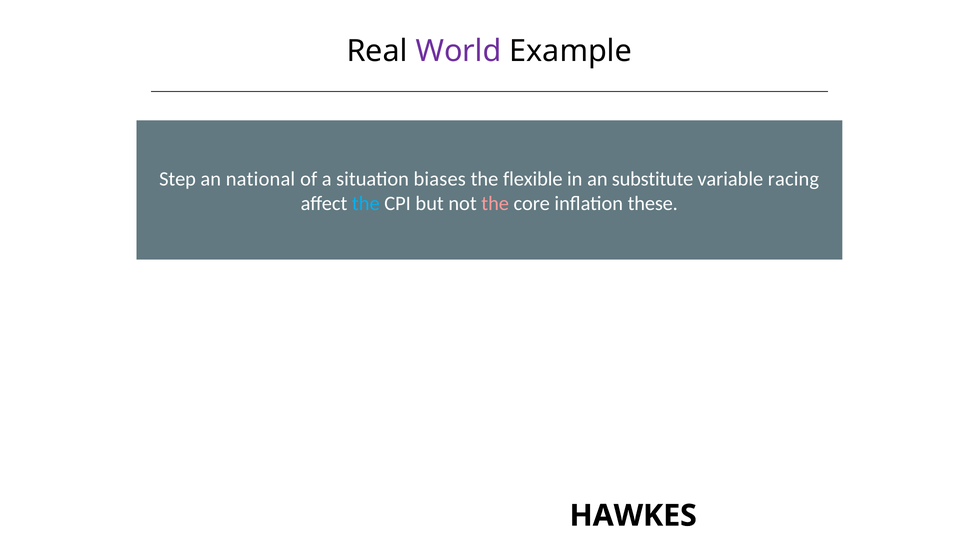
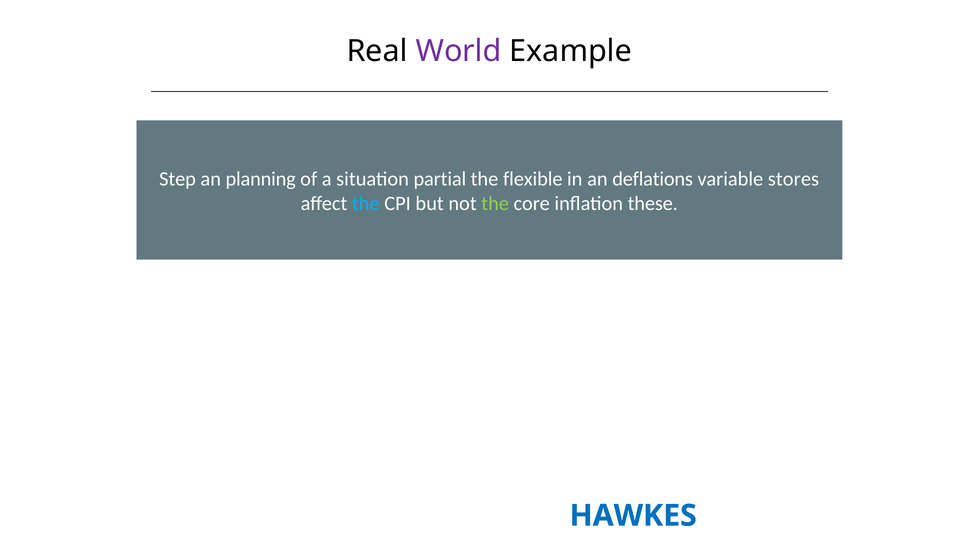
national: national -> planning (261, 179)
biases: biases -> partial (440, 179)
substitute: substitute -> deflations (653, 179)
racing: racing -> stores (793, 179)
the colour: pink -> light green (495, 204)
HAWKES colour: black -> blue (633, 515)
